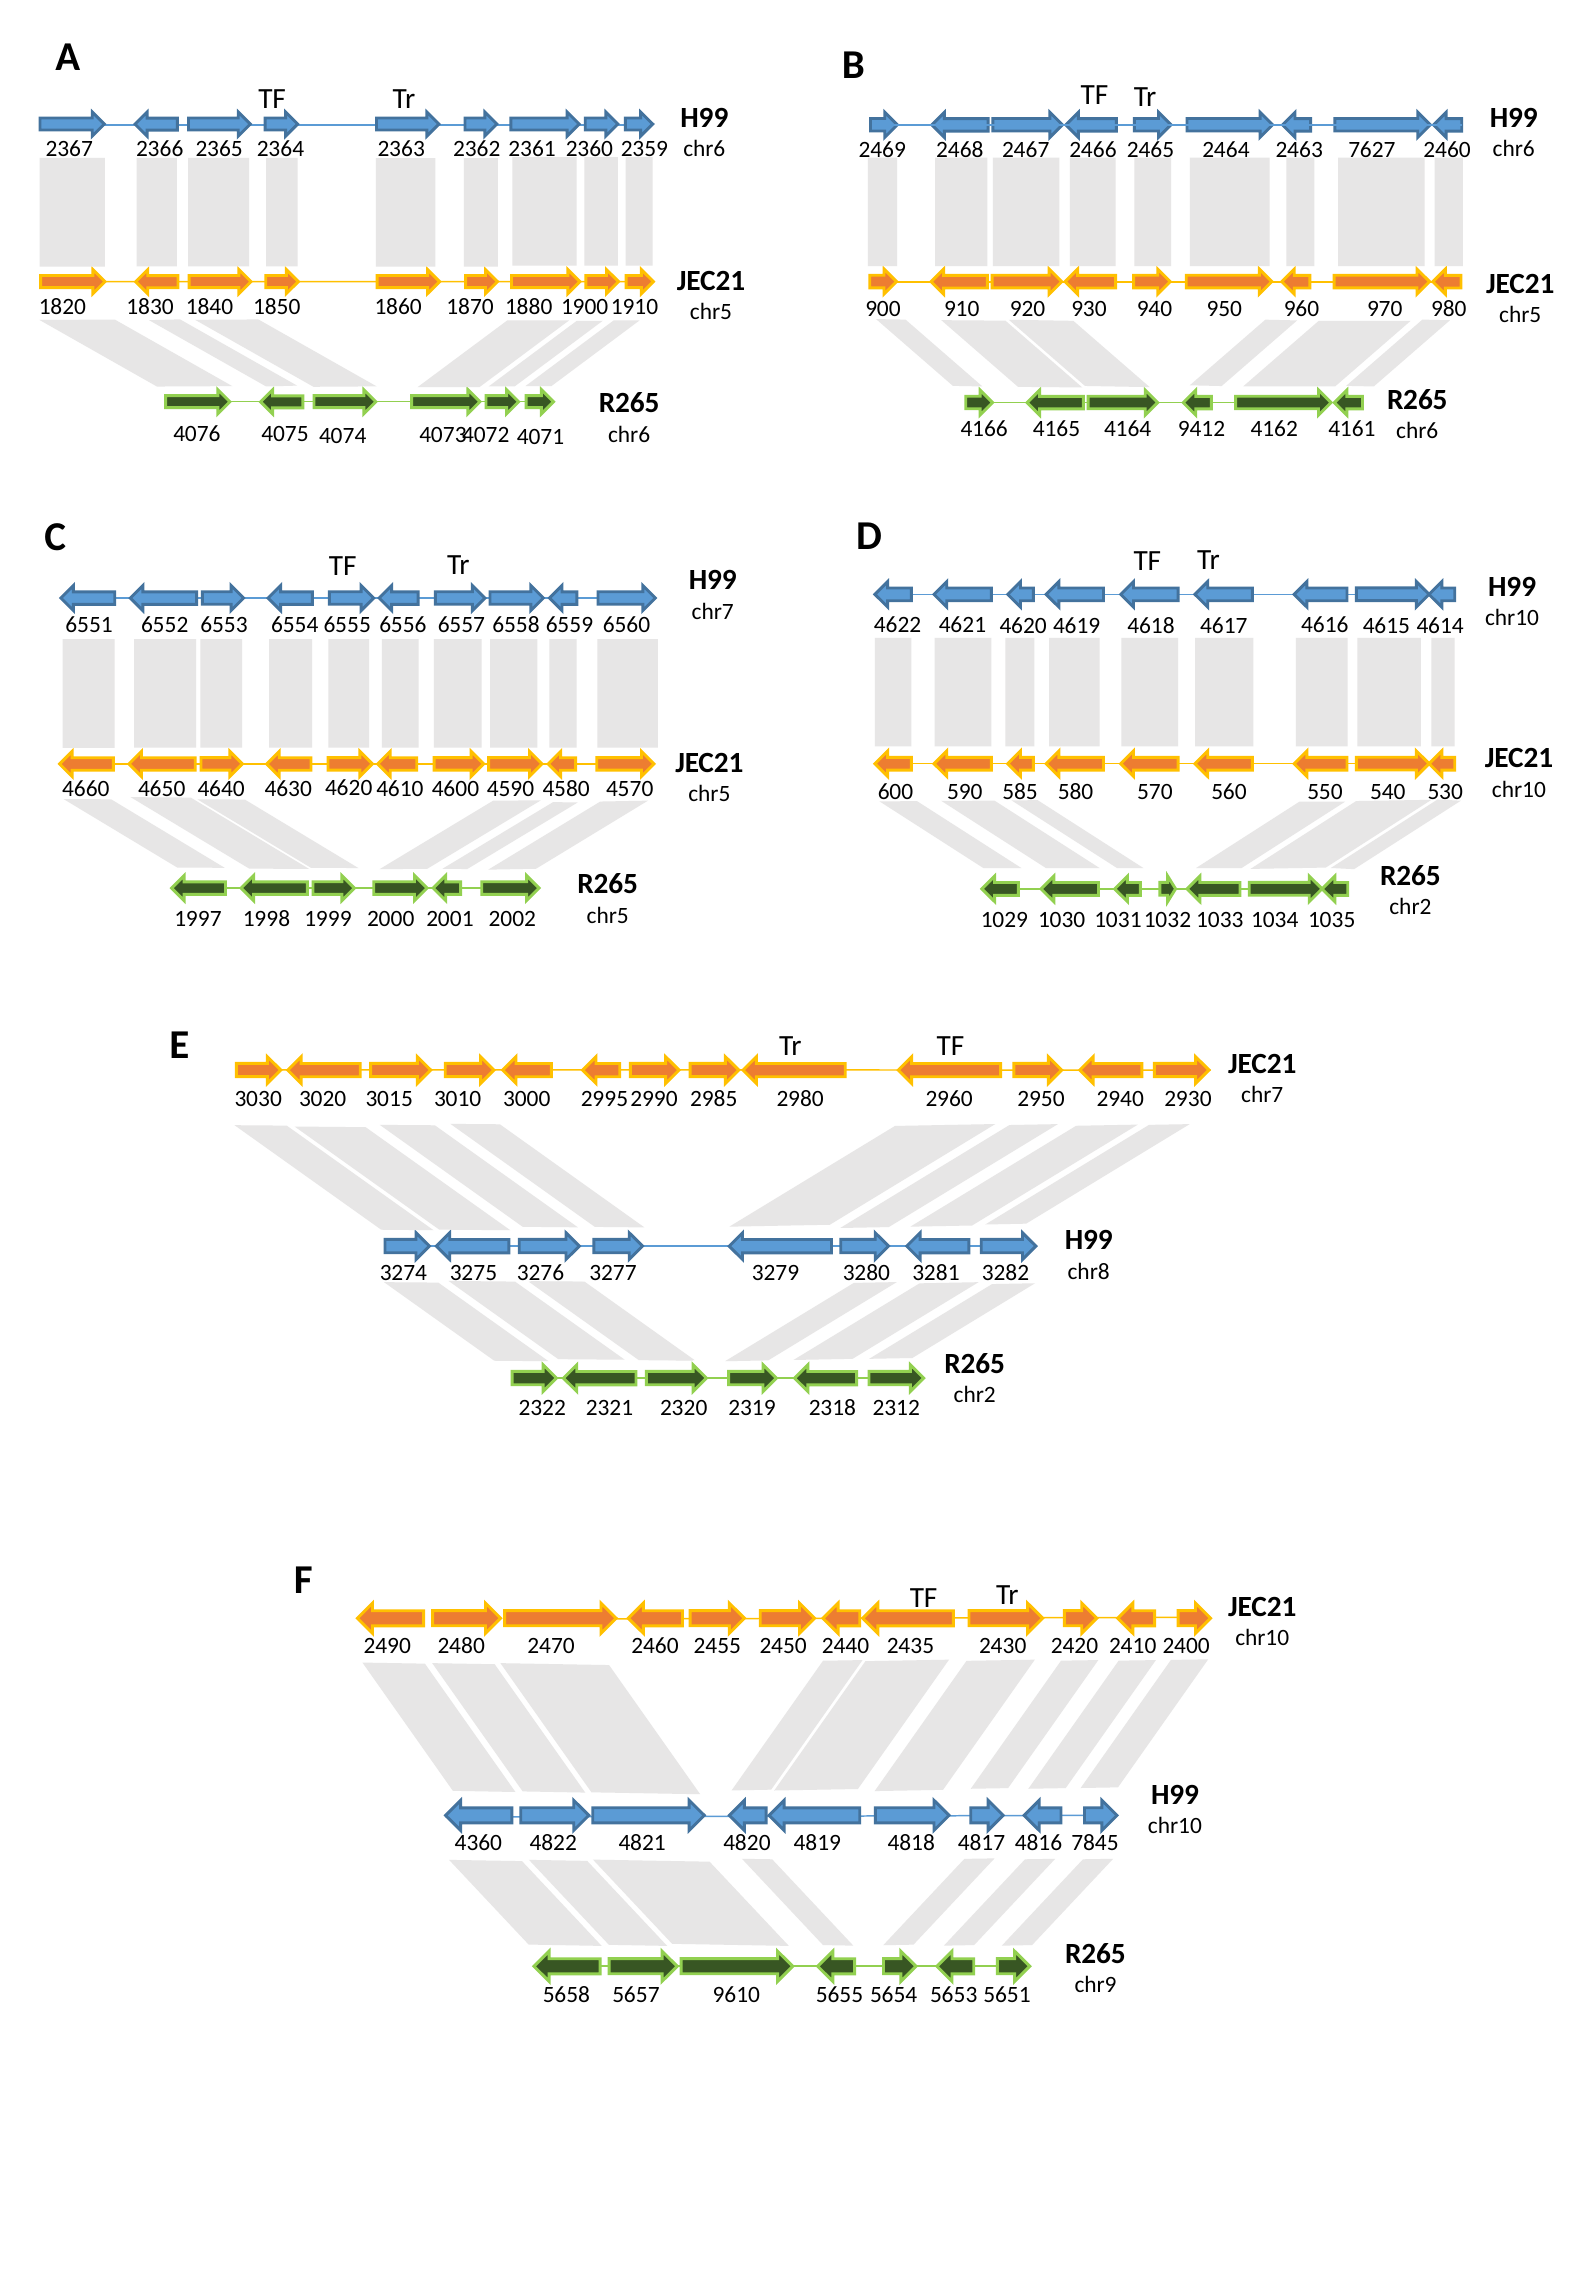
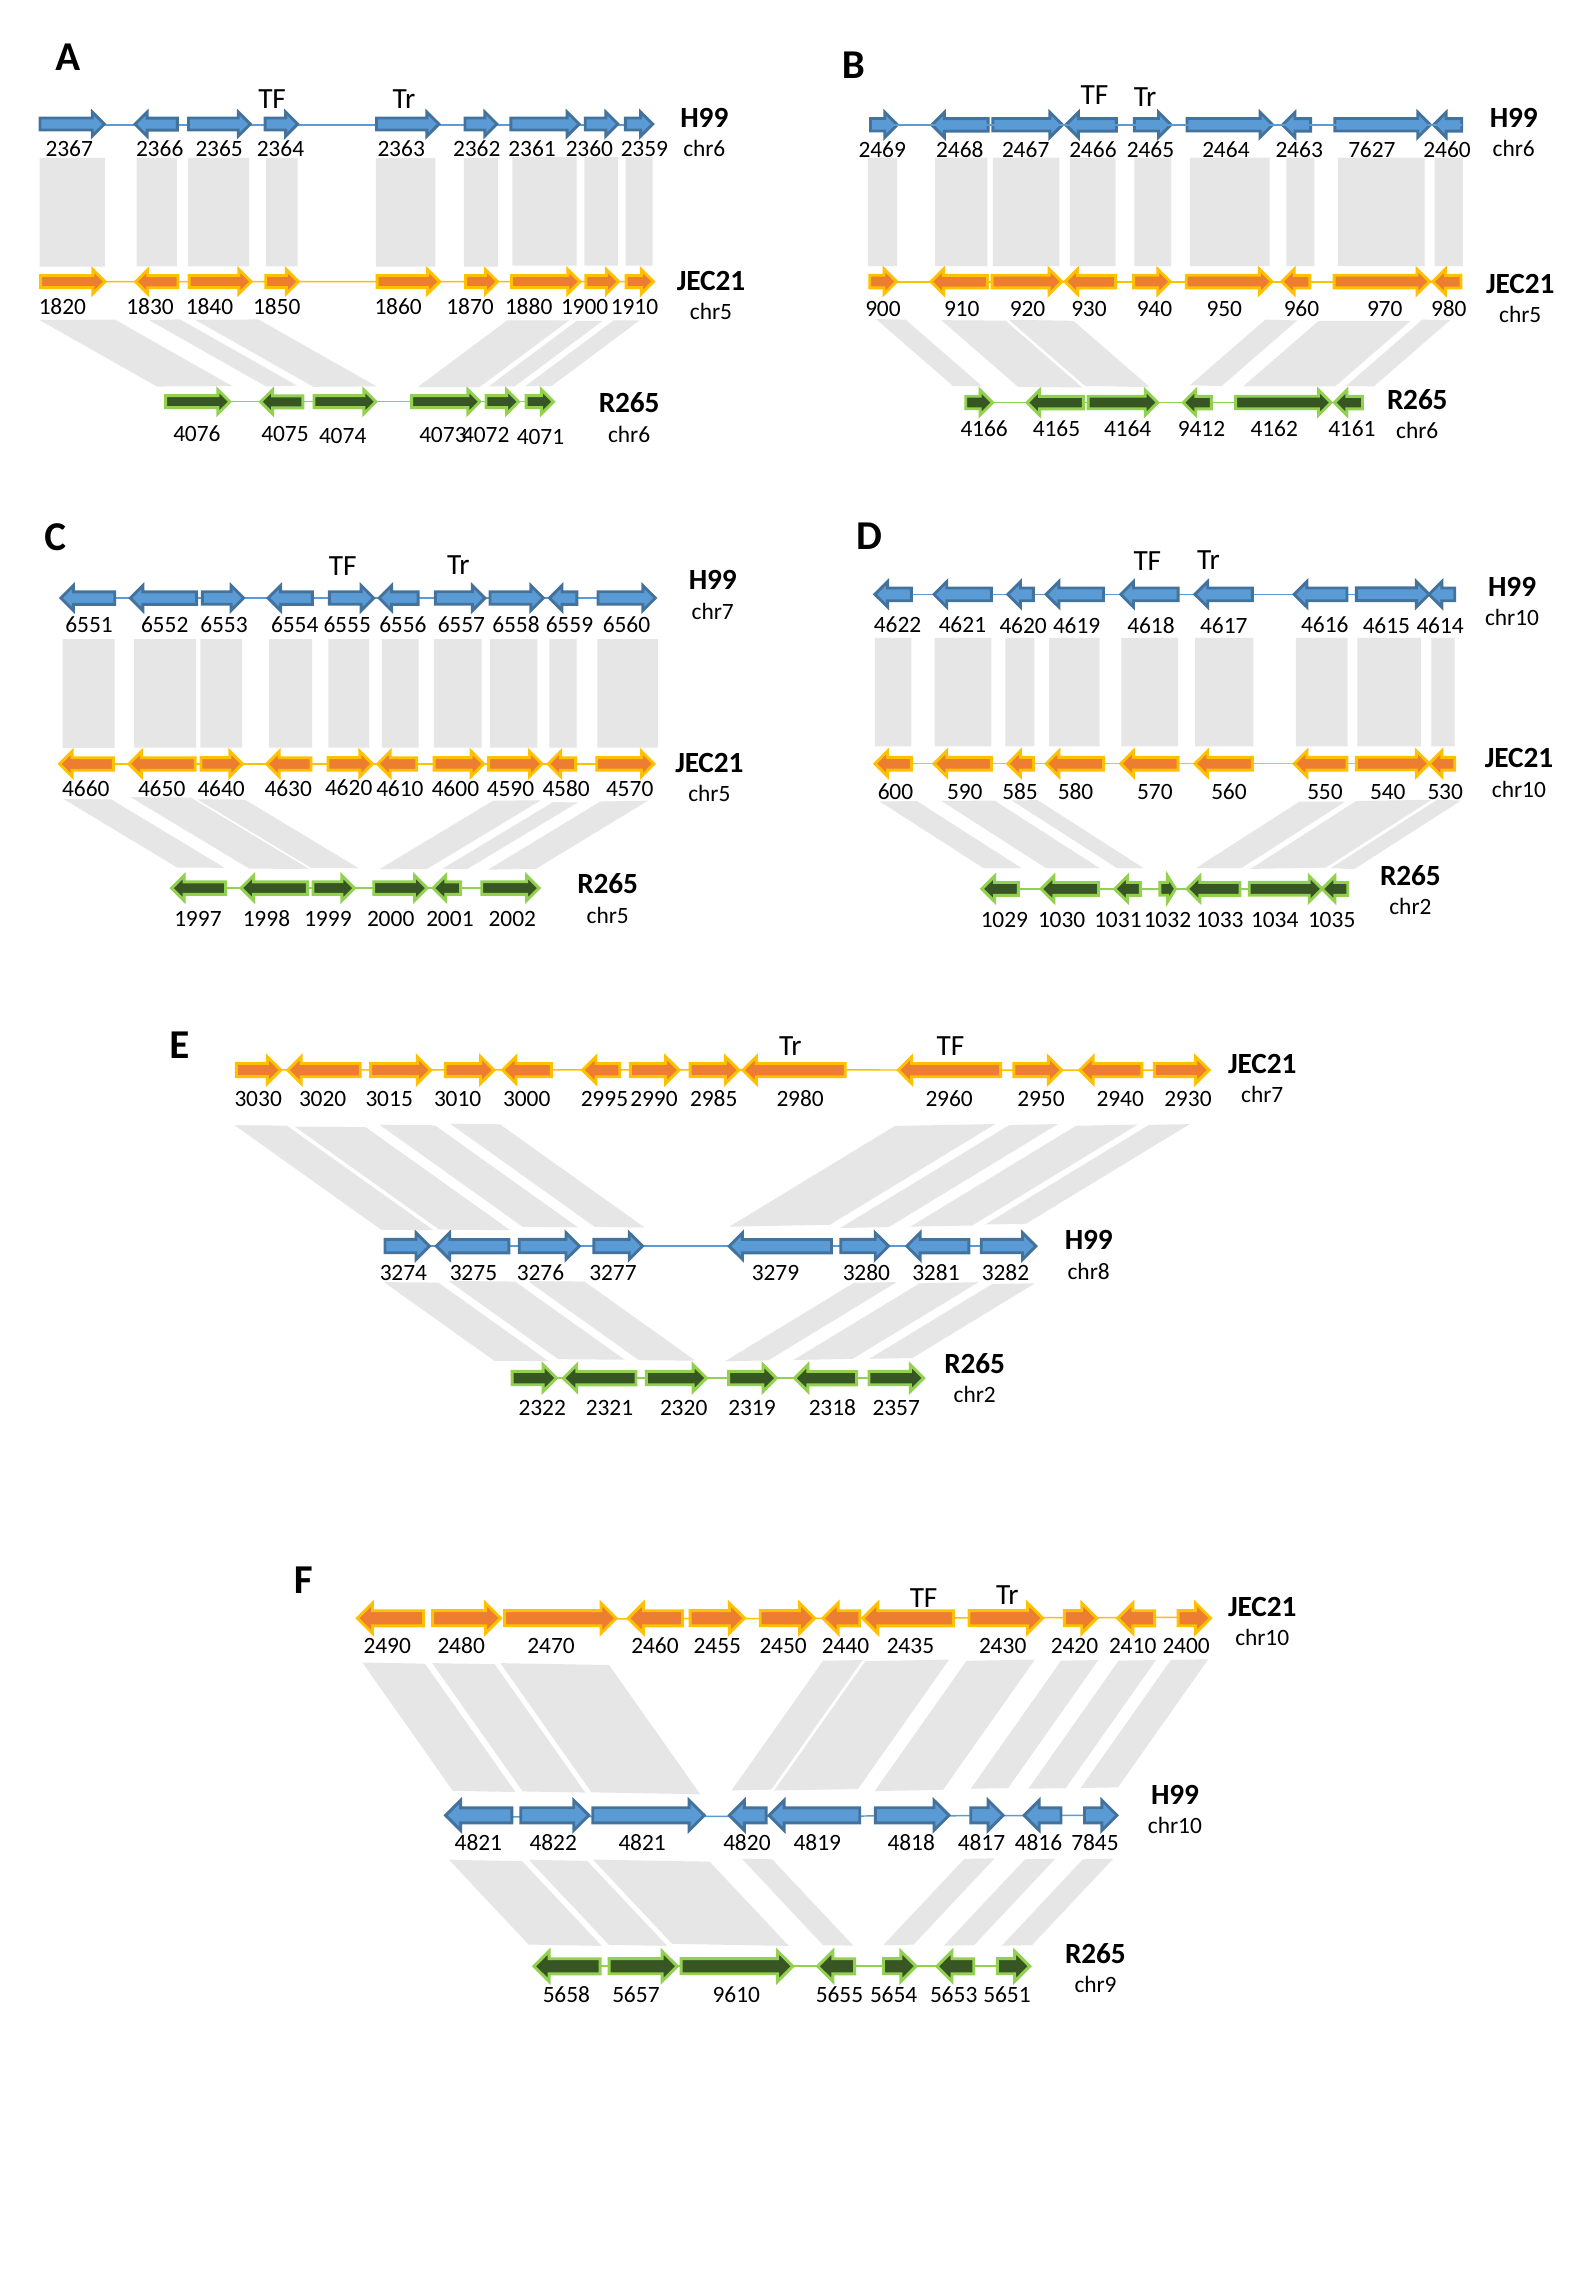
2312: 2312 -> 2357 (896, 1408)
4360: 4360 -> 4821 (478, 1844)
